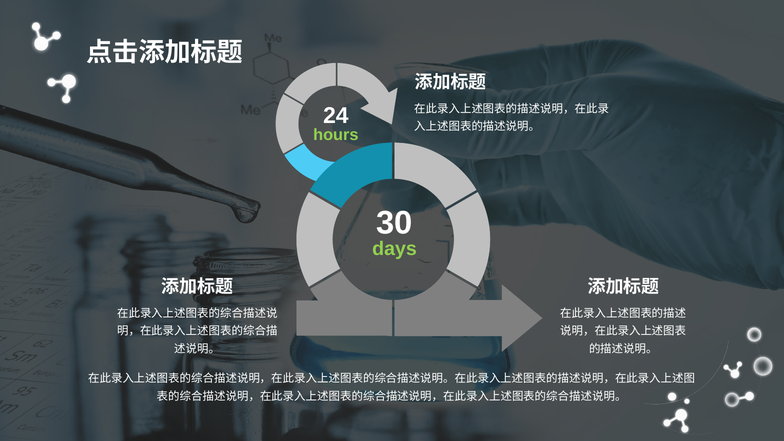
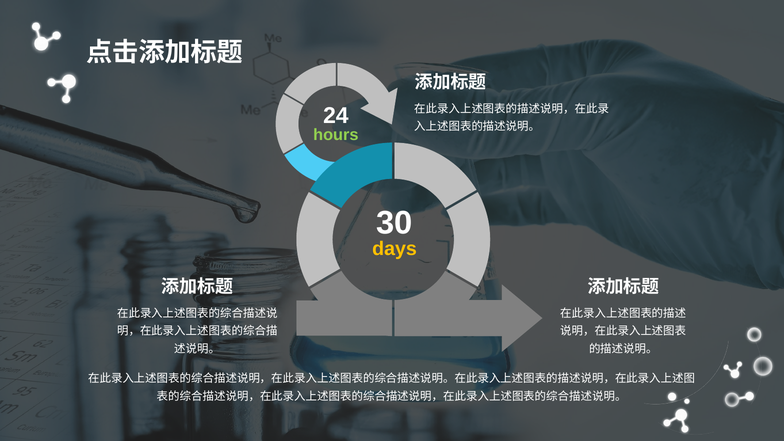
days colour: light green -> yellow (395, 249)
